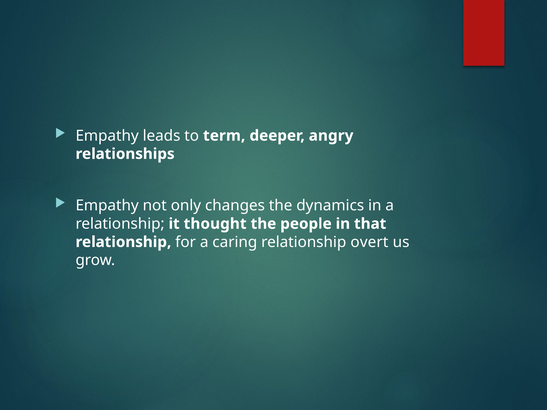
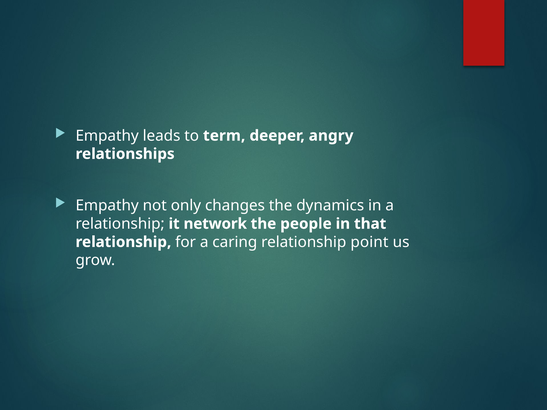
thought: thought -> network (215, 224)
overt: overt -> point (369, 242)
